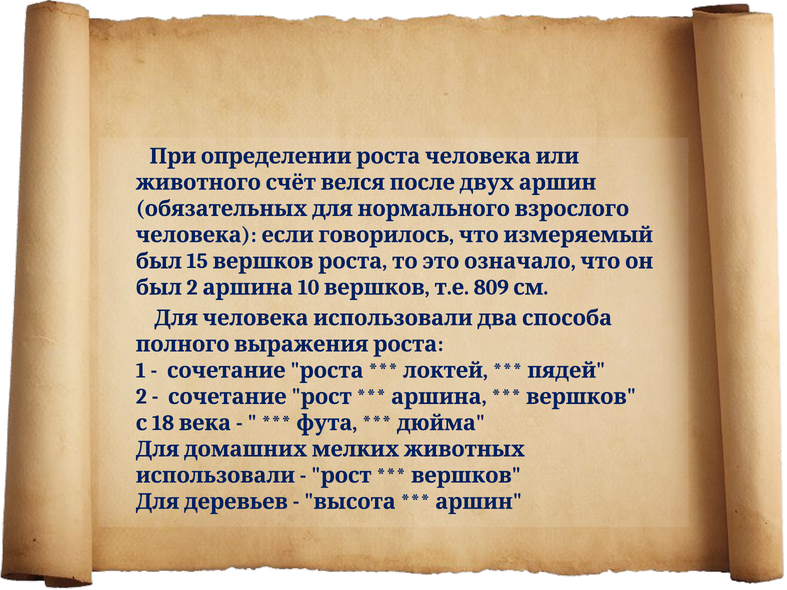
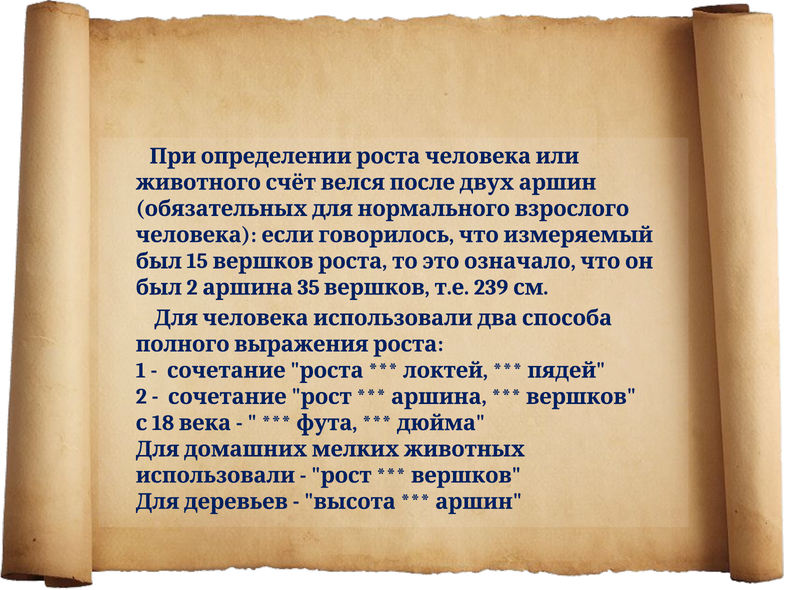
10: 10 -> 35 (309, 288)
809: 809 -> 239 (491, 288)
